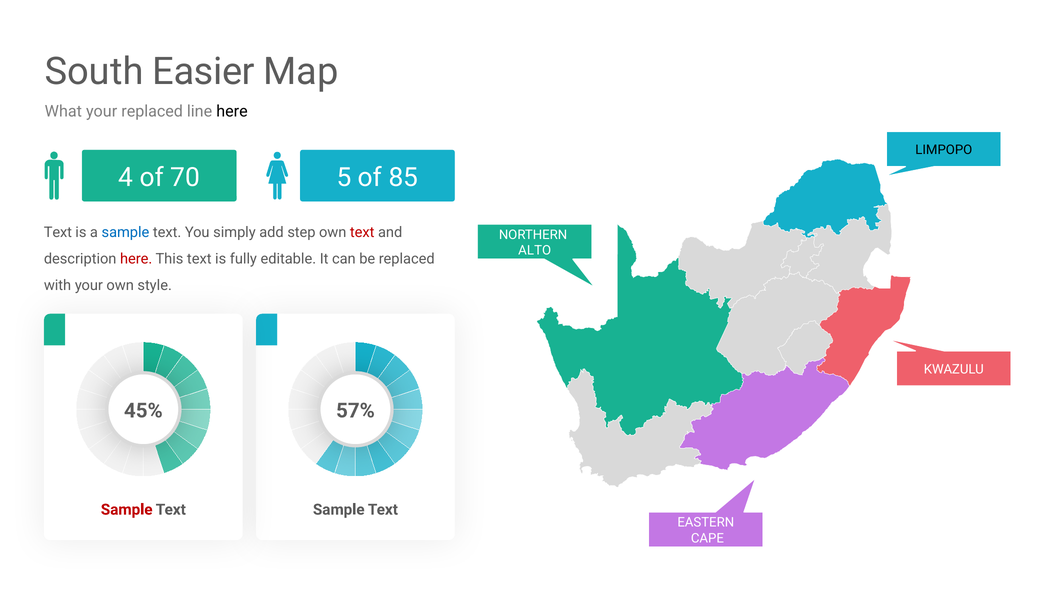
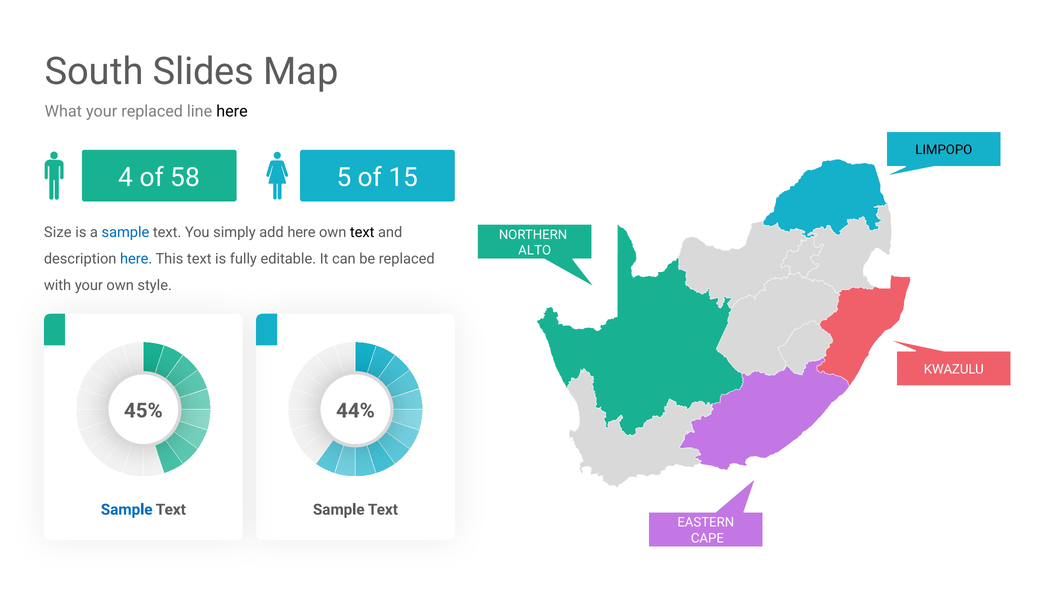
Easier: Easier -> Slides (203, 72)
70: 70 -> 58 (185, 178)
85: 85 -> 15 (403, 178)
Text: Text -> Size (58, 233)
add step: step -> here (301, 233)
text colour: red -> black (362, 233)
here colour: red -> blue (136, 259)
57%: 57% -> 44% (355, 411)
Sample colour: red -> blue (127, 510)
